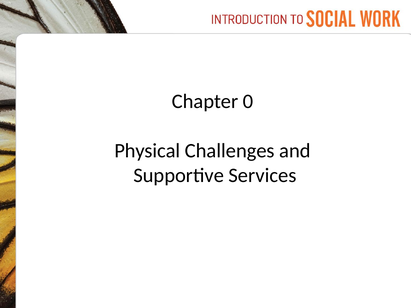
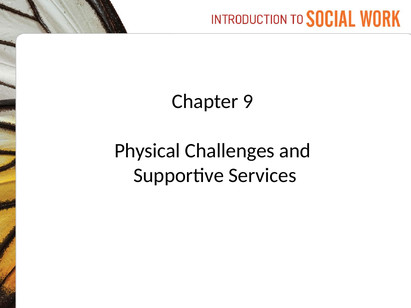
0: 0 -> 9 (248, 101)
